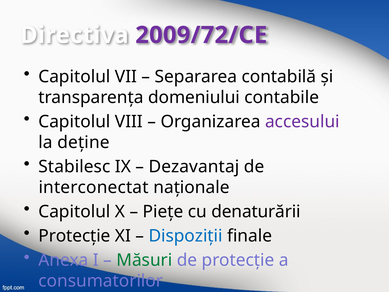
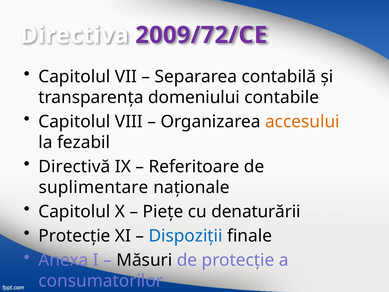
accesului colour: purple -> orange (302, 122)
deţine: deţine -> fezabil (84, 142)
Stabilesc: Stabilesc -> Directivă (74, 167)
Dezavantaj: Dezavantaj -> Referitoare (194, 167)
interconectat: interconectat -> suplimentare (94, 187)
Măsuri colour: green -> black (144, 260)
